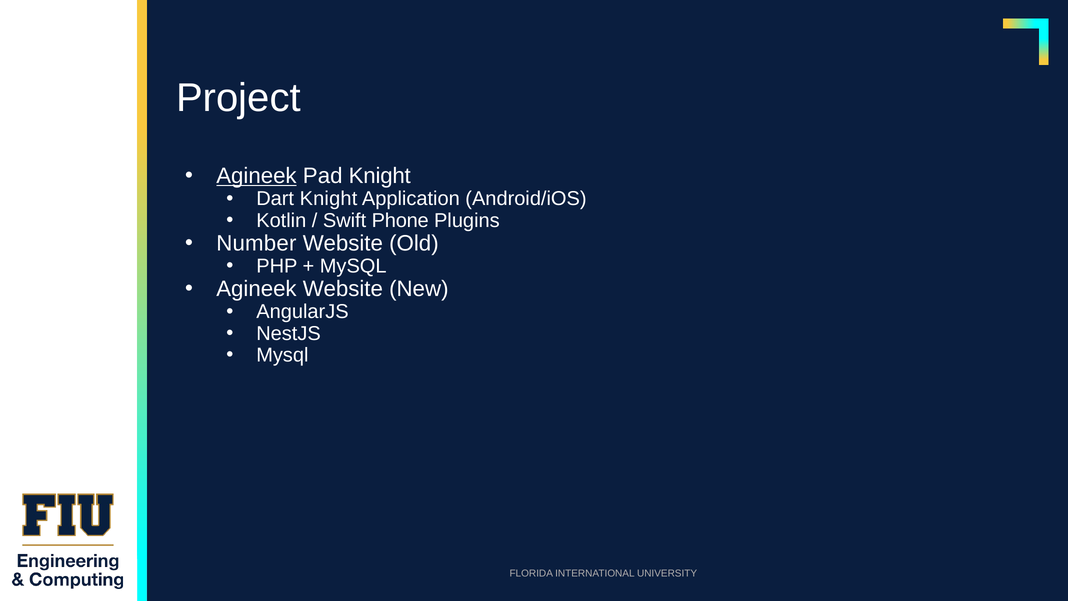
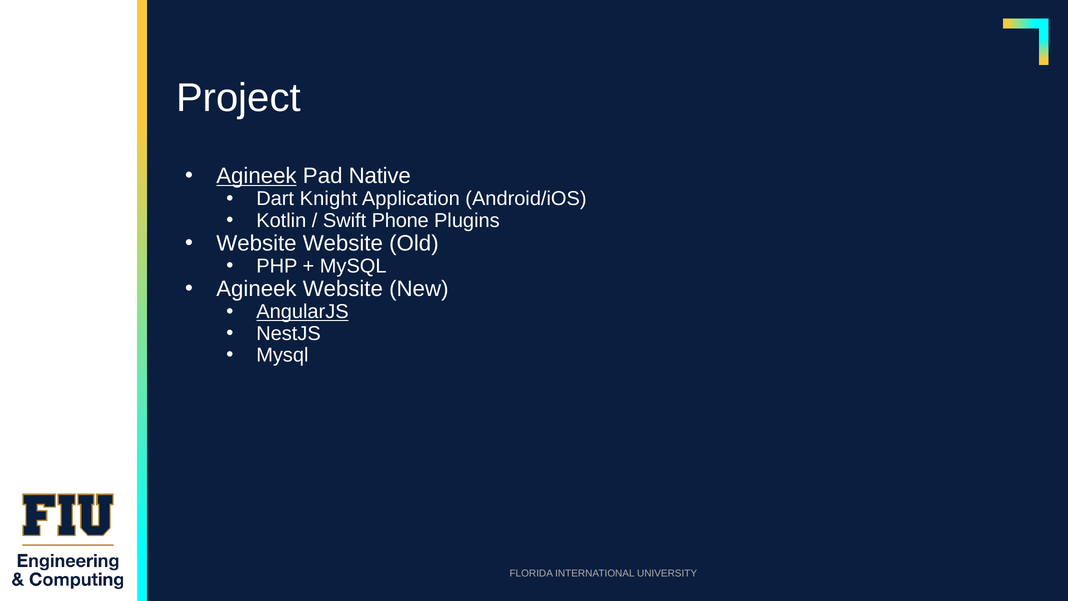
Pad Knight: Knight -> Native (380, 176)
Number: Number -> Website (256, 243)
AngularJS underline: none -> present (302, 312)
